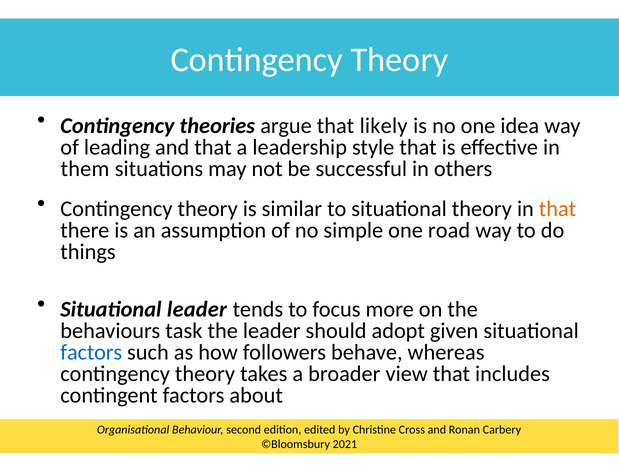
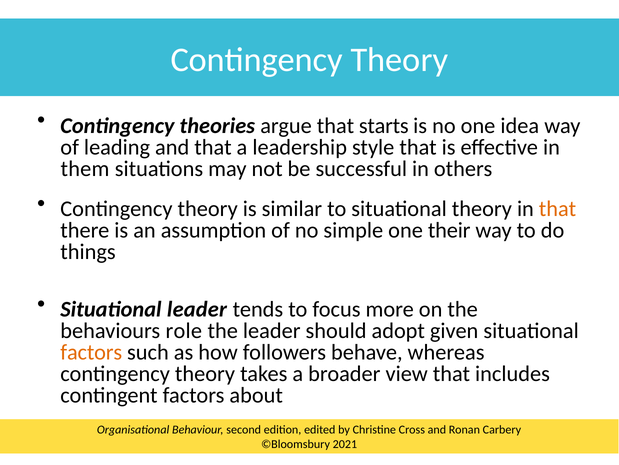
likely: likely -> starts (384, 125)
road: road -> their (449, 230)
task: task -> role (184, 330)
factors colour: blue -> orange (91, 352)
